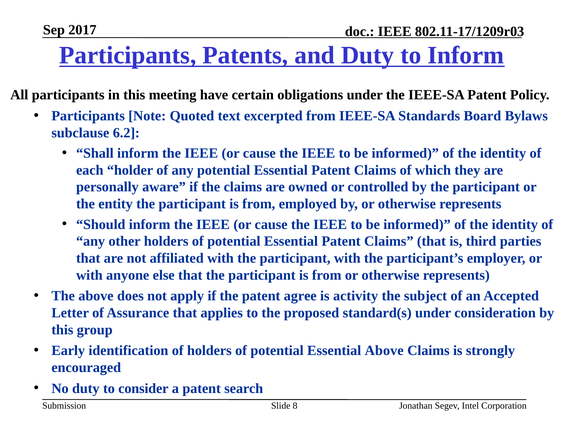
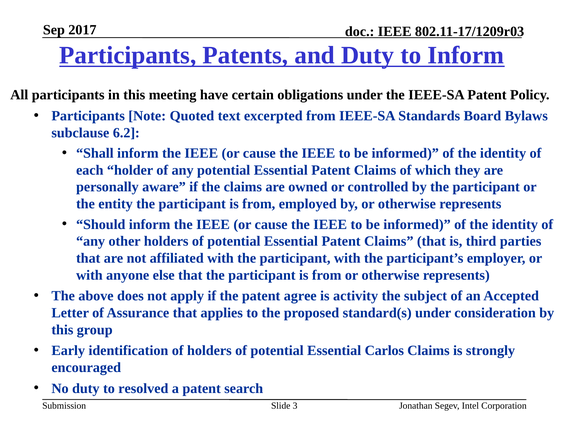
Essential Above: Above -> Carlos (384, 351)
consider: consider -> resolved (143, 388)
8: 8 -> 3 (295, 406)
